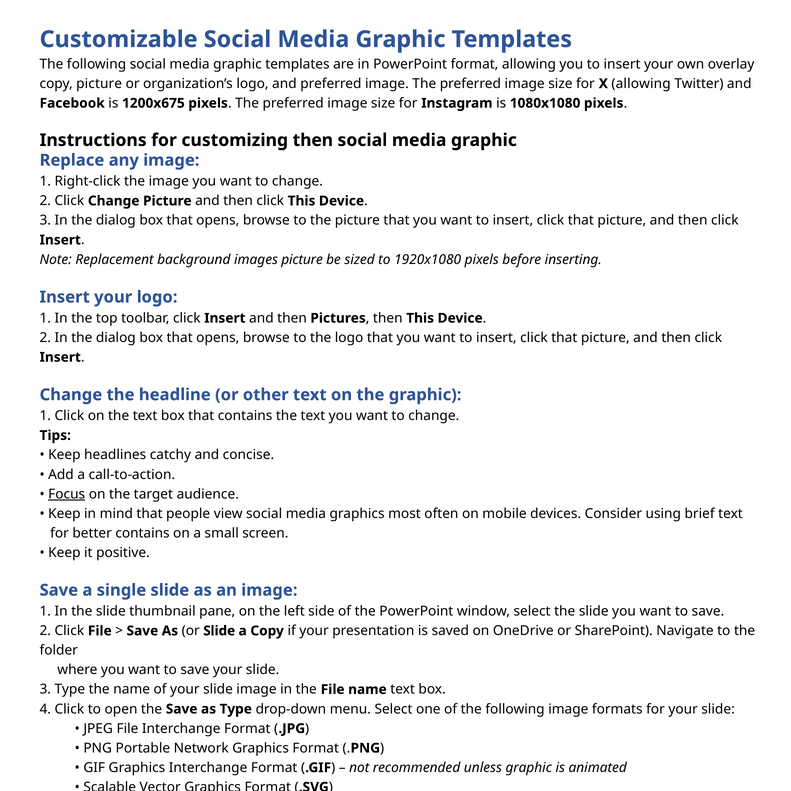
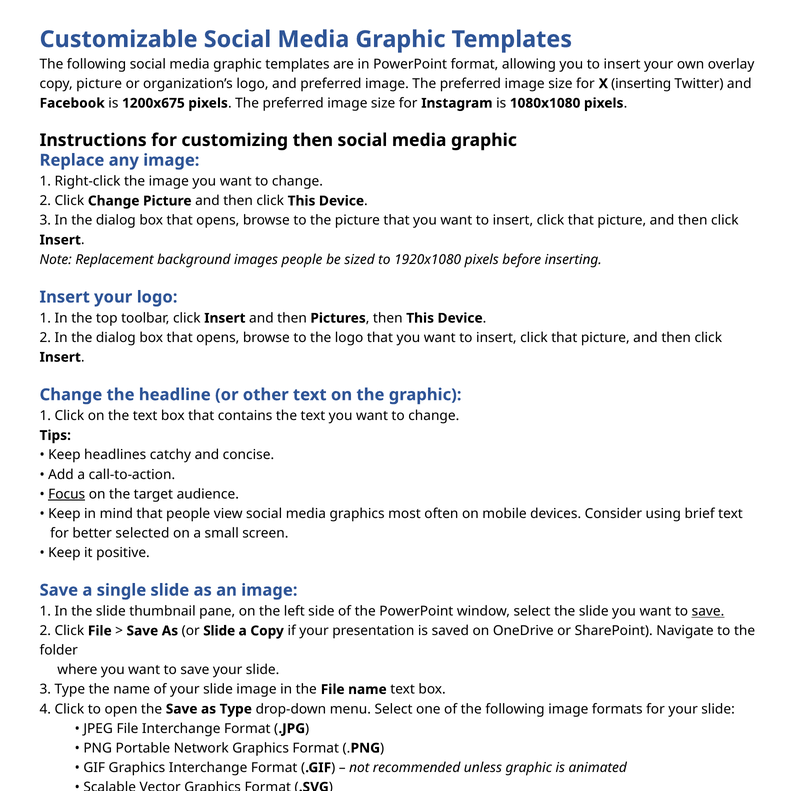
X allowing: allowing -> inserting (641, 84)
images picture: picture -> people (302, 260)
better contains: contains -> selected (142, 533)
save underline: none -> present (708, 611)
